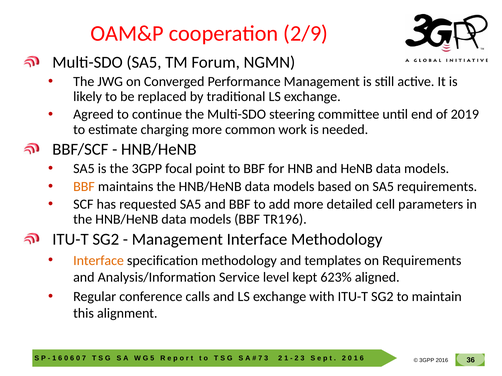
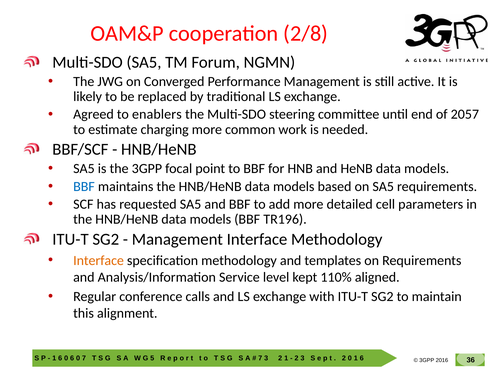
2/9: 2/9 -> 2/8 (306, 34)
continue: continue -> enablers (157, 115)
2019: 2019 -> 2057 (465, 115)
BBF colour: orange -> blue (84, 187)
623%: 623% -> 110% (336, 278)
